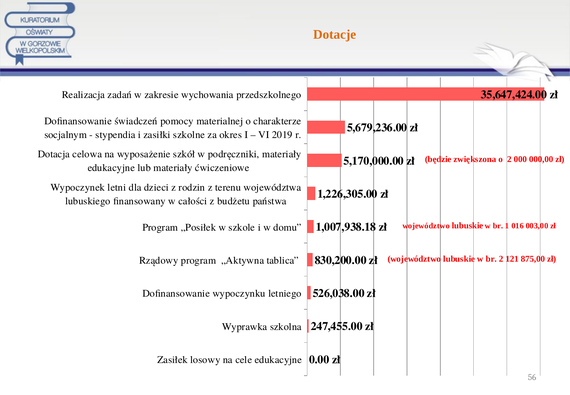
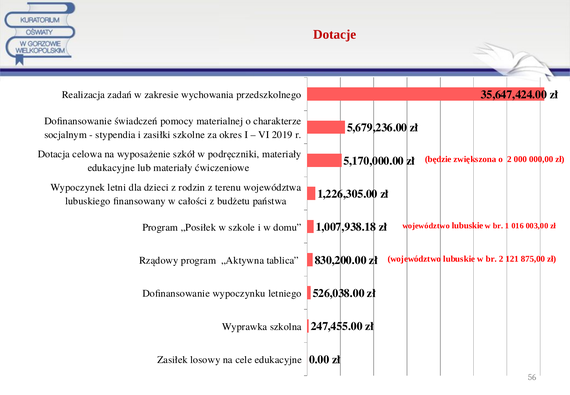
Dotacje colour: orange -> red (335, 34)
